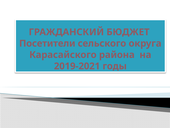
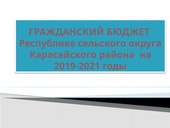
Посетители: Посетители -> Республике (47, 43)
